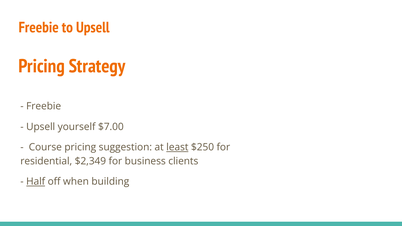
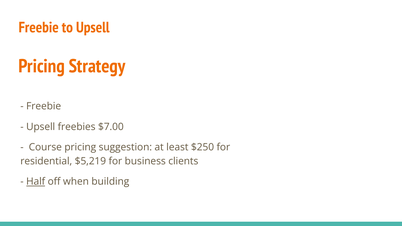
yourself: yourself -> freebies (77, 127)
least underline: present -> none (177, 147)
$2,349: $2,349 -> $5,219 (90, 161)
